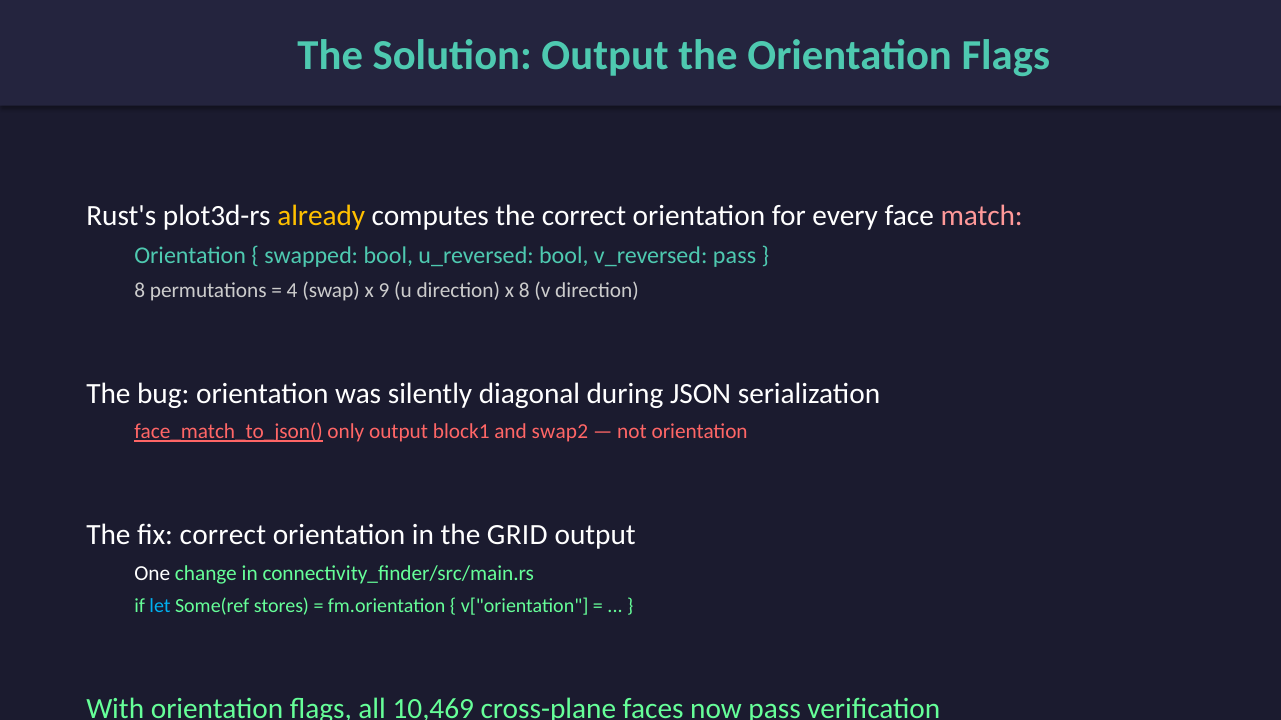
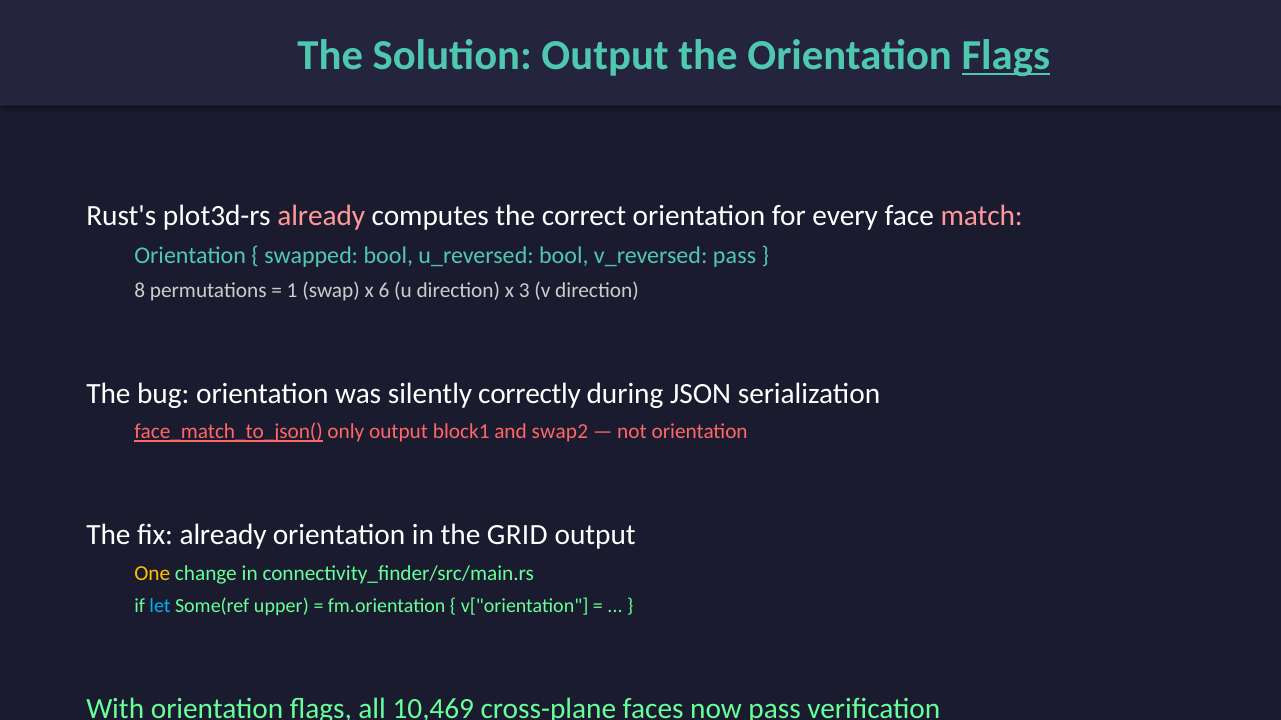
Flags underline: none -> present (1006, 56)
already colour: yellow -> pink (321, 216)
4: 4 -> 1 (292, 291)
9: 9 -> 6 (384, 291)
x 8: 8 -> 3 (524, 291)
diagonal: diagonal -> correctly (530, 394)
fix correct: correct -> already (223, 536)
One colour: white -> yellow (152, 574)
stores: stores -> upper (281, 606)
